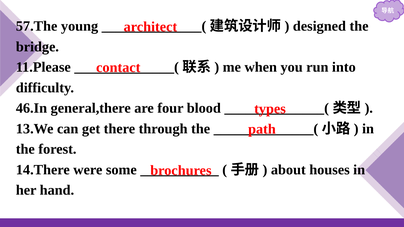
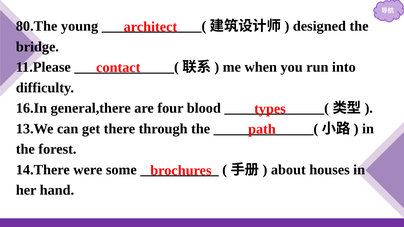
57.The: 57.The -> 80.The (37, 26)
46.In: 46.In -> 16.In (31, 108)
